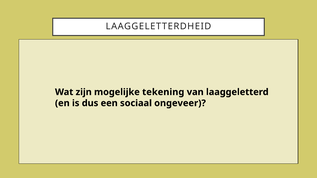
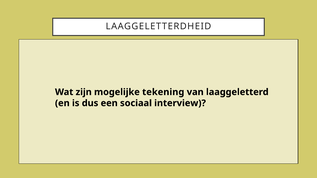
ongeveer: ongeveer -> interview (180, 103)
